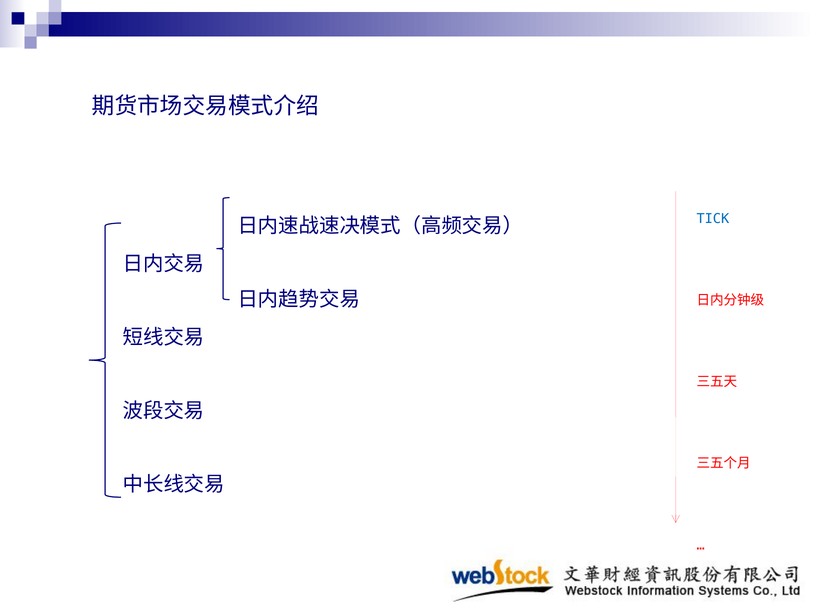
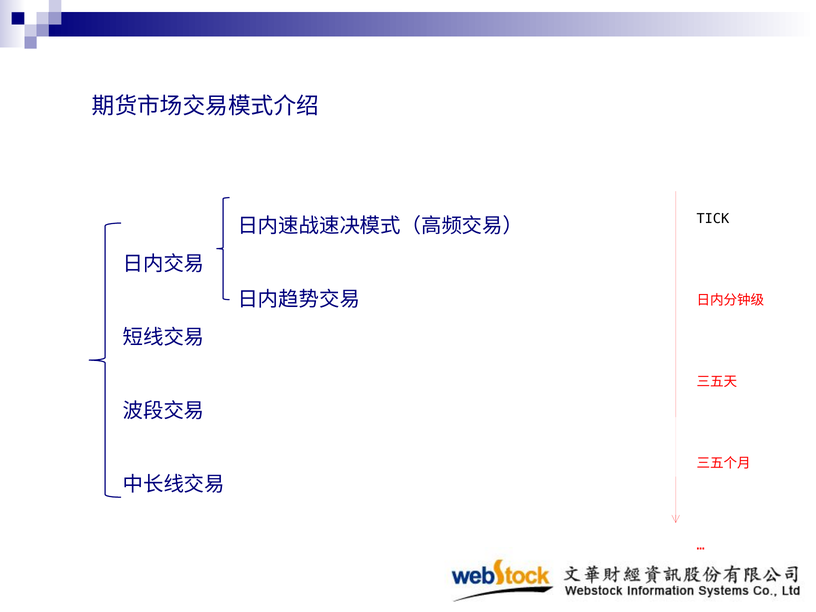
TICK colour: blue -> black (713, 219)
